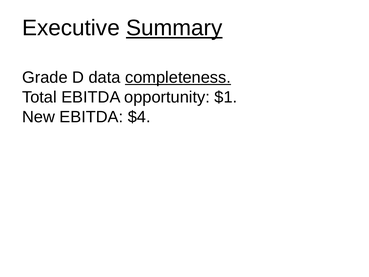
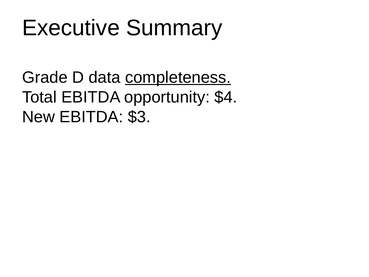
Summary underline: present -> none (174, 28)
$1: $1 -> $4 (226, 97)
$4: $4 -> $3 (139, 117)
